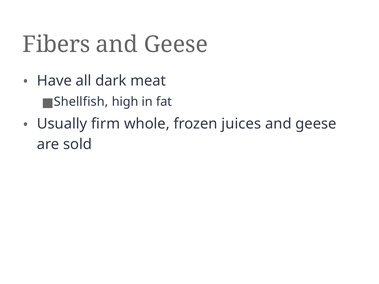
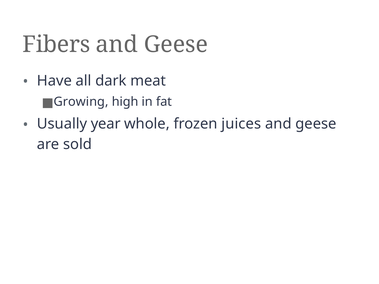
Shellfish: Shellfish -> Growing (81, 102)
firm: firm -> year (106, 124)
